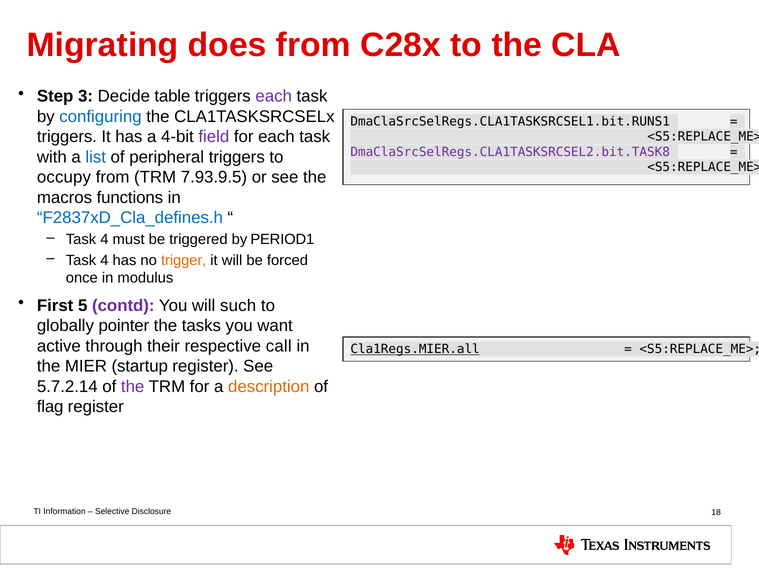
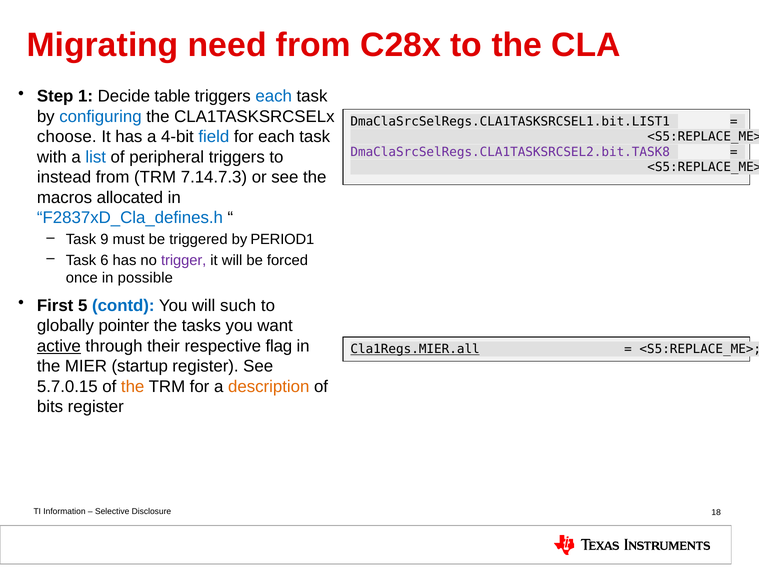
does: does -> need (227, 45)
3: 3 -> 1 (86, 96)
each colour: purple -> blue (274, 96)
DmaClaSrcSelRegs.CLA1TASKSRCSEL1.bit.RUNS1: DmaClaSrcSelRegs.CLA1TASKSRCSEL1.bit.RUNS1 -> DmaClaSrcSelRegs.CLA1TASKSRCSEL1.bit.LIST1 (510, 121)
triggers: triggers -> choose (67, 137)
field colour: purple -> blue (214, 137)
occupy: occupy -> instead (64, 177)
7.93.9.5: 7.93.9.5 -> 7.14.7.3 (214, 177)
functions: functions -> allocated (130, 197)
4: 4 -> 9 (104, 239)
4: 4 -> 6 (104, 260)
trigger colour: orange -> purple (184, 260)
modulus: modulus -> possible (145, 278)
contd colour: purple -> blue (123, 305)
active underline: none -> present (59, 346)
call: call -> flag (279, 346)
5.7.2.14: 5.7.2.14 -> 5.7.0.15 (67, 386)
the colour: purple -> orange (133, 386)
flag: flag -> bits (50, 406)
